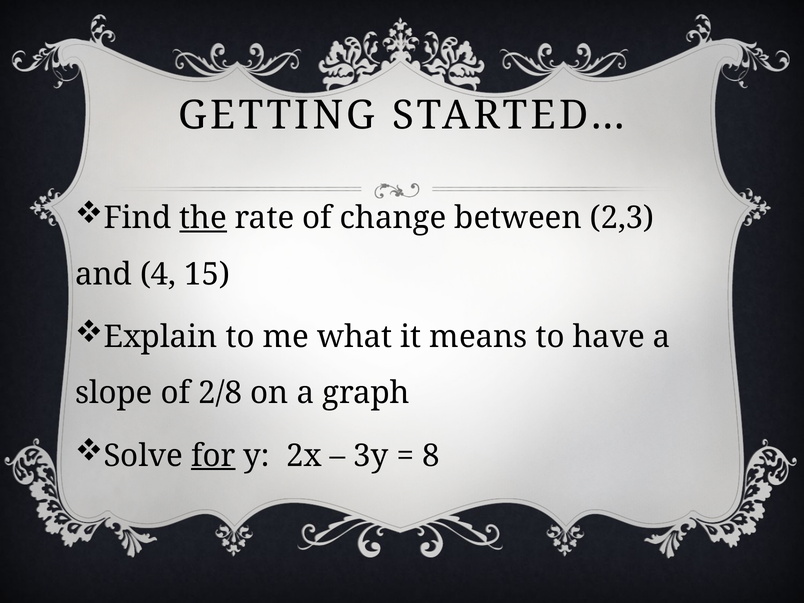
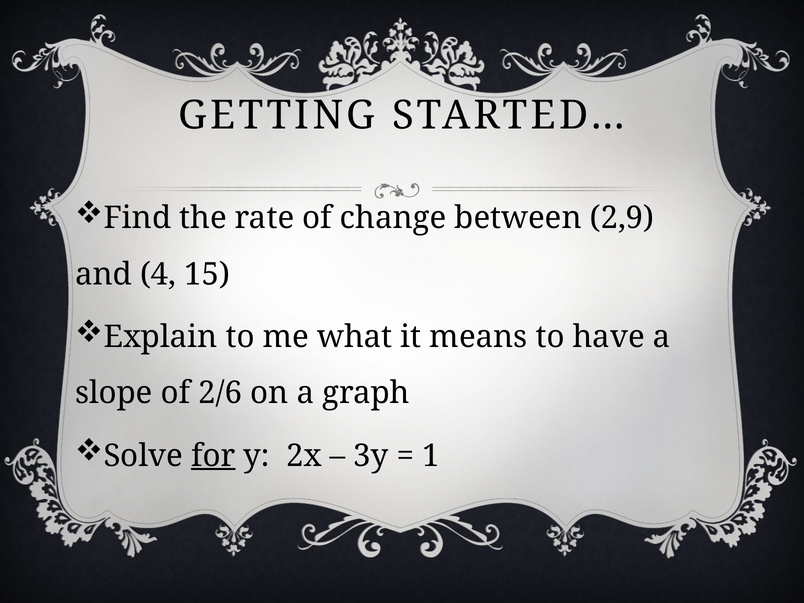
the underline: present -> none (203, 218)
2,3: 2,3 -> 2,9 (622, 218)
2/8: 2/8 -> 2/6 (220, 393)
8: 8 -> 1 (431, 456)
